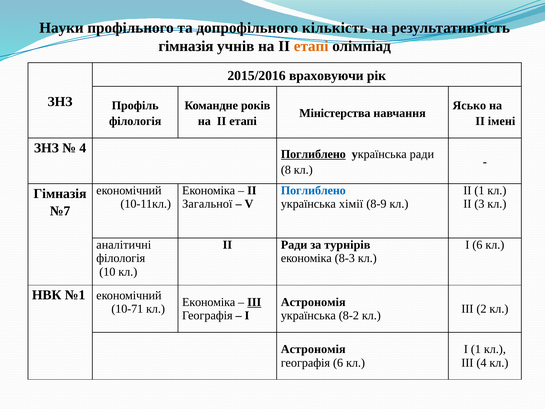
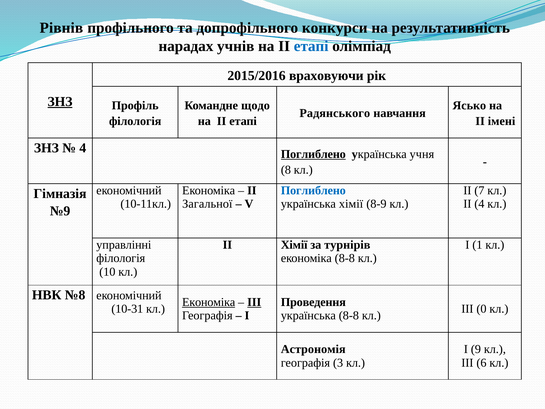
Науки: Науки -> Рівнів (61, 28)
кількість: кількість -> конкурси (335, 28)
гімназія: гімназія -> нарадах (186, 46)
етапі colour: orange -> blue (311, 46)
ЗНЗ underline: none -> present (60, 102)
років: років -> щодо (255, 105)
Міністерства: Міністерства -> Радянського (335, 113)
українська ради: ради -> учня (422, 154)
ІІ 1: 1 -> 7 (479, 190)
ІІ 3: 3 -> 4 (479, 204)
№7: №7 -> №9 (60, 211)
аналітичні: аналітичні -> управлінні (124, 245)
ІІ Ради: Ради -> Хімії (294, 245)
І 6: 6 -> 1 (477, 245)
економіка 8-3: 8-3 -> 8-8 (345, 258)
№1: №1 -> №8 (75, 295)
Економіка underline: none -> present (209, 302)
Астрономія: Астрономія -> Проведення (313, 302)
10-71: 10-71 -> 10-31 (127, 309)
2: 2 -> 0 (481, 309)
українська 8-2: 8-2 -> 8-8 (349, 315)
І 1: 1 -> 9 (476, 349)
географія 6: 6 -> 3 (338, 363)
ІІІ 4: 4 -> 6 (481, 363)
